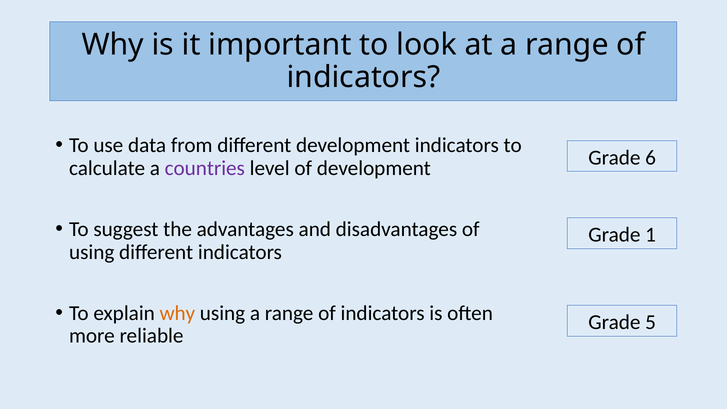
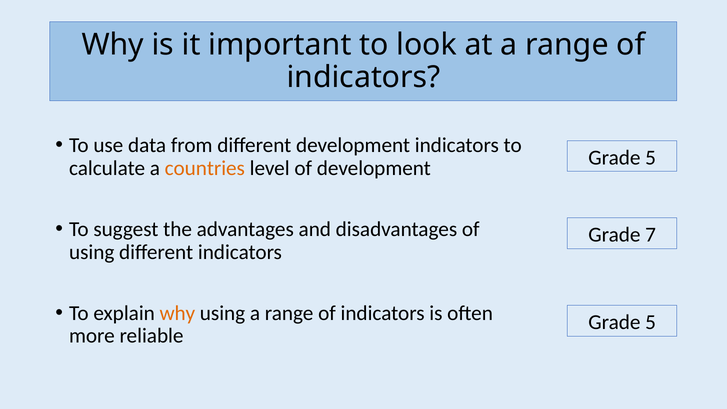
6: 6 -> 5 (651, 158)
countries colour: purple -> orange (205, 168)
1: 1 -> 7 (651, 235)
